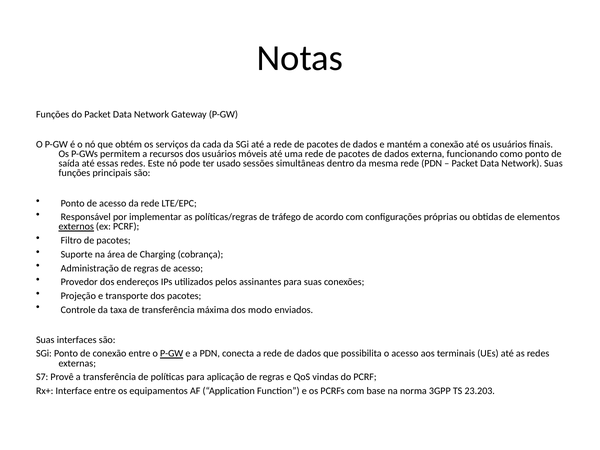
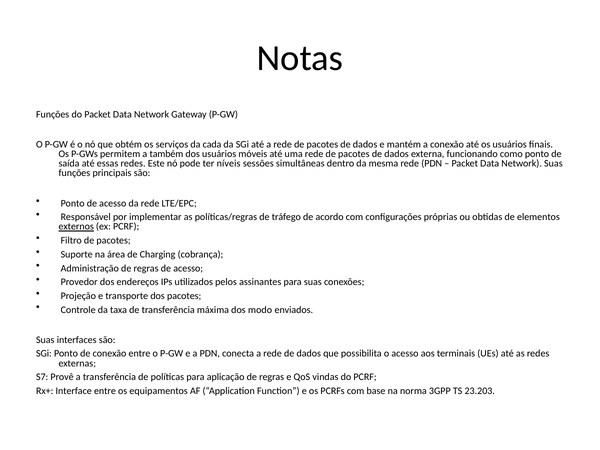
recursos: recursos -> também (166, 154)
usado: usado -> níveis (229, 164)
P-GW underline: present -> none (172, 354)
